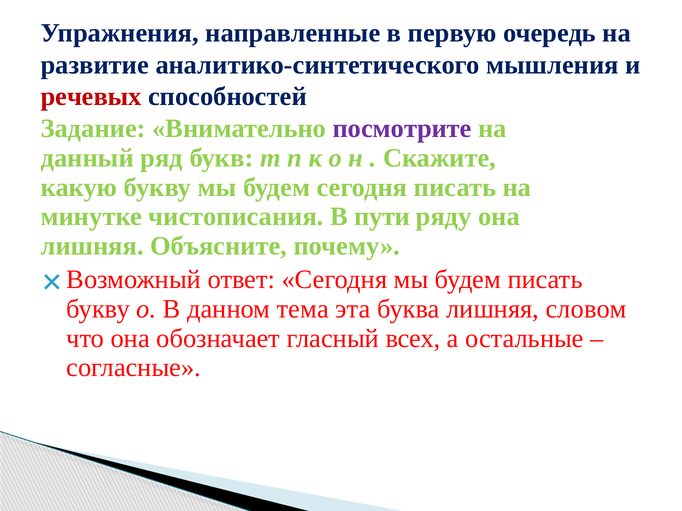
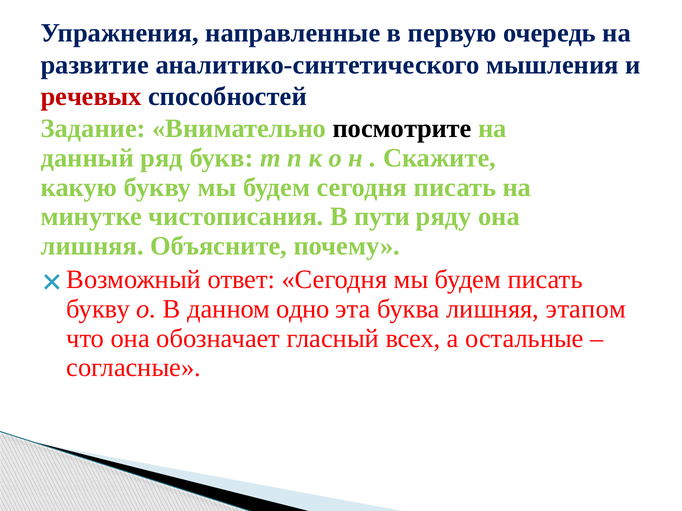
посмотрите colour: purple -> black (402, 129)
тема: тема -> одно (303, 309)
словом: словом -> этапом (586, 309)
